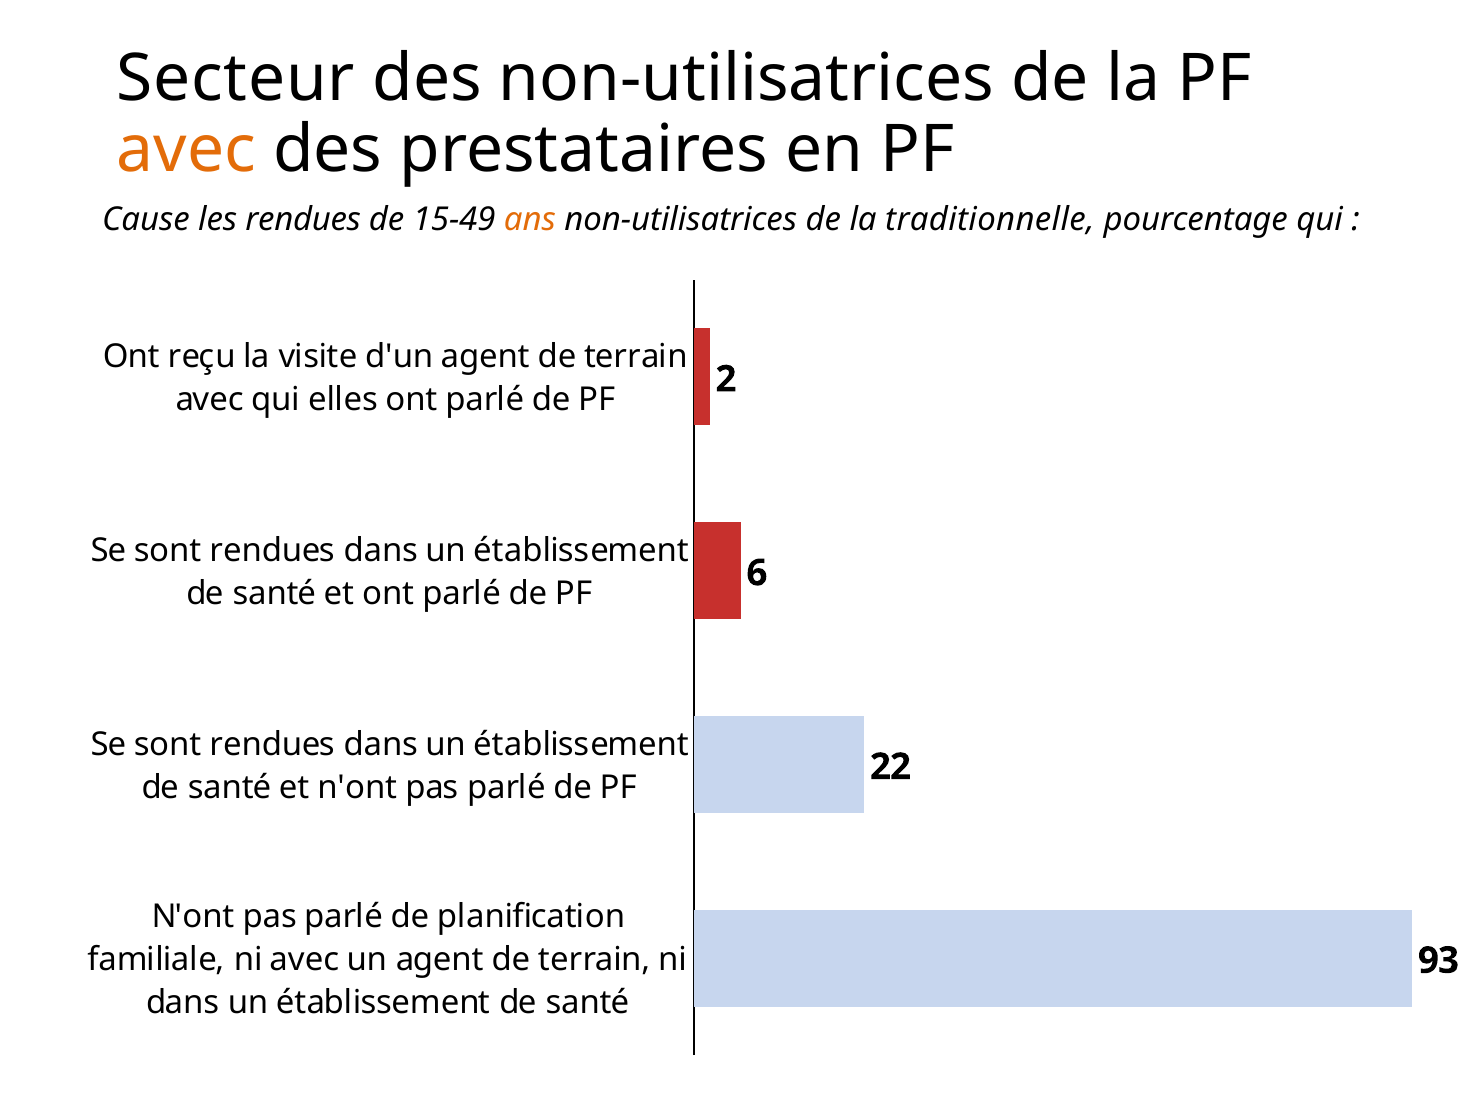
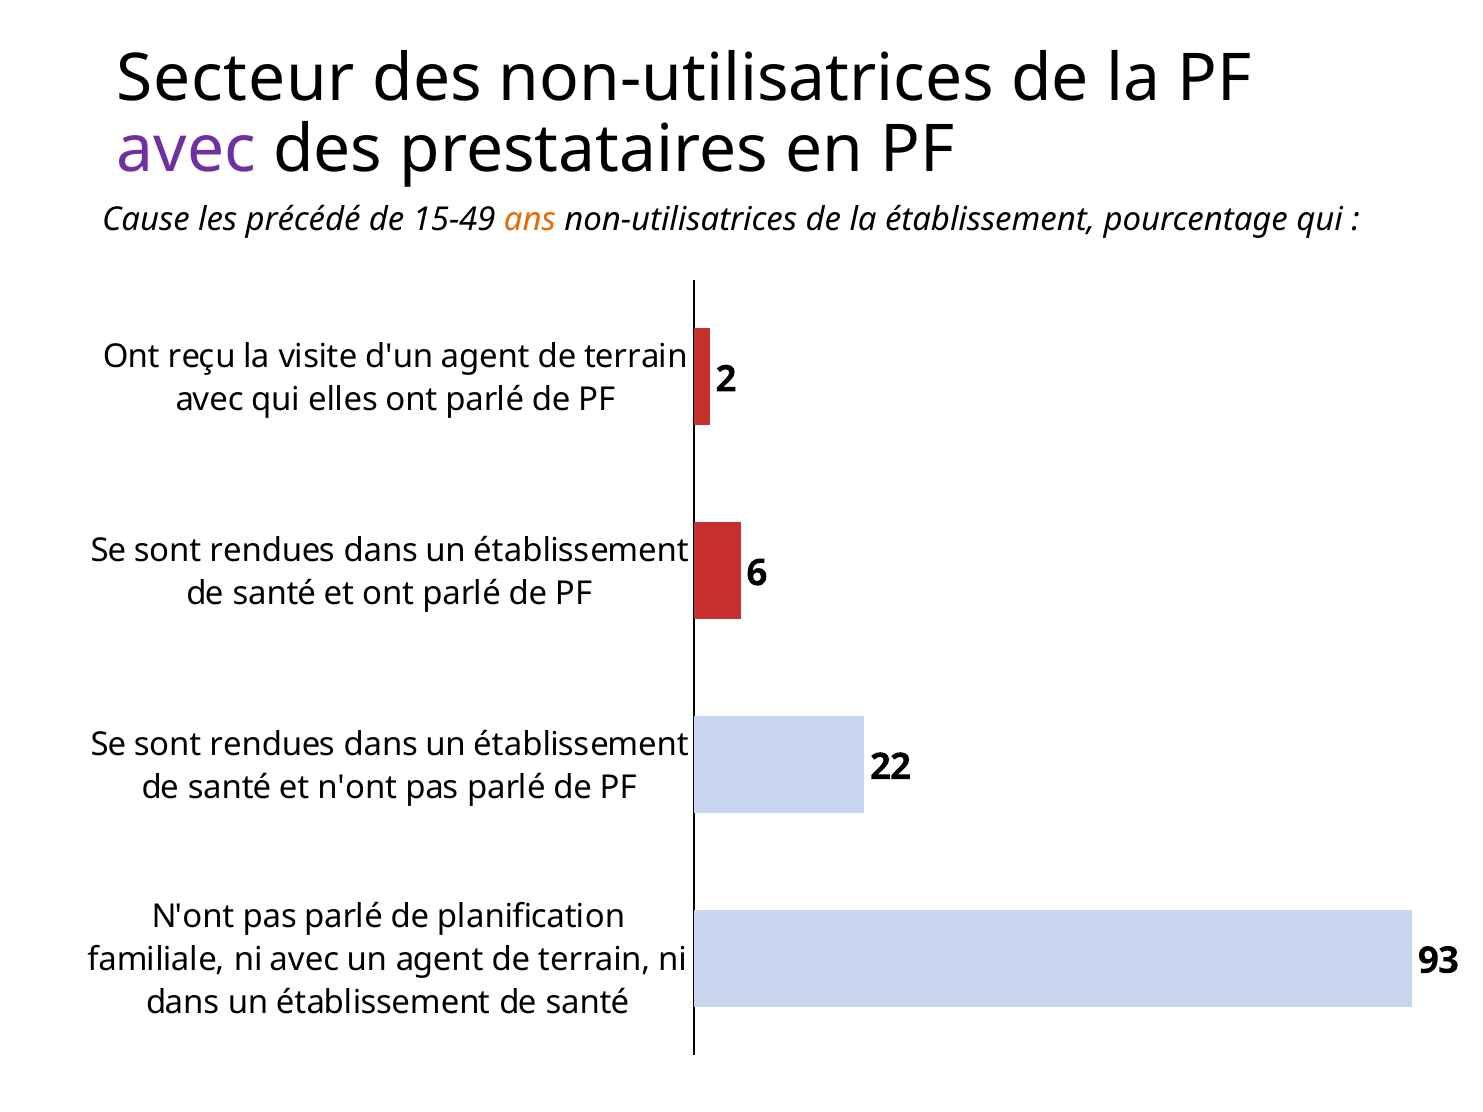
avec colour: orange -> purple (186, 150)
les rendues: rendues -> précédé (303, 220)
la traditionnelle: traditionnelle -> établissement (990, 220)
